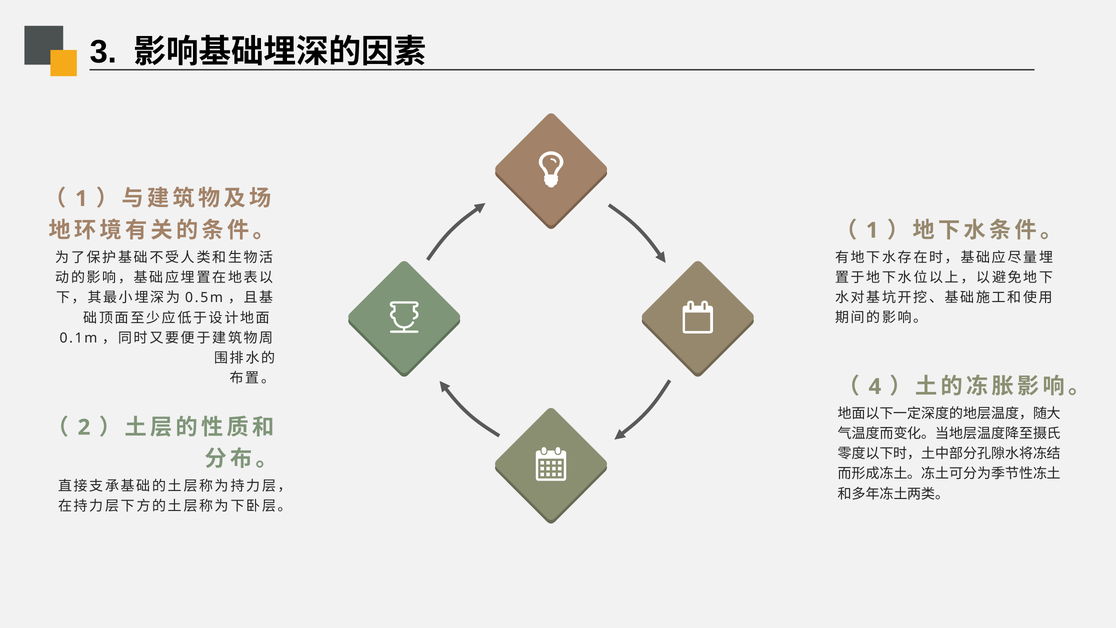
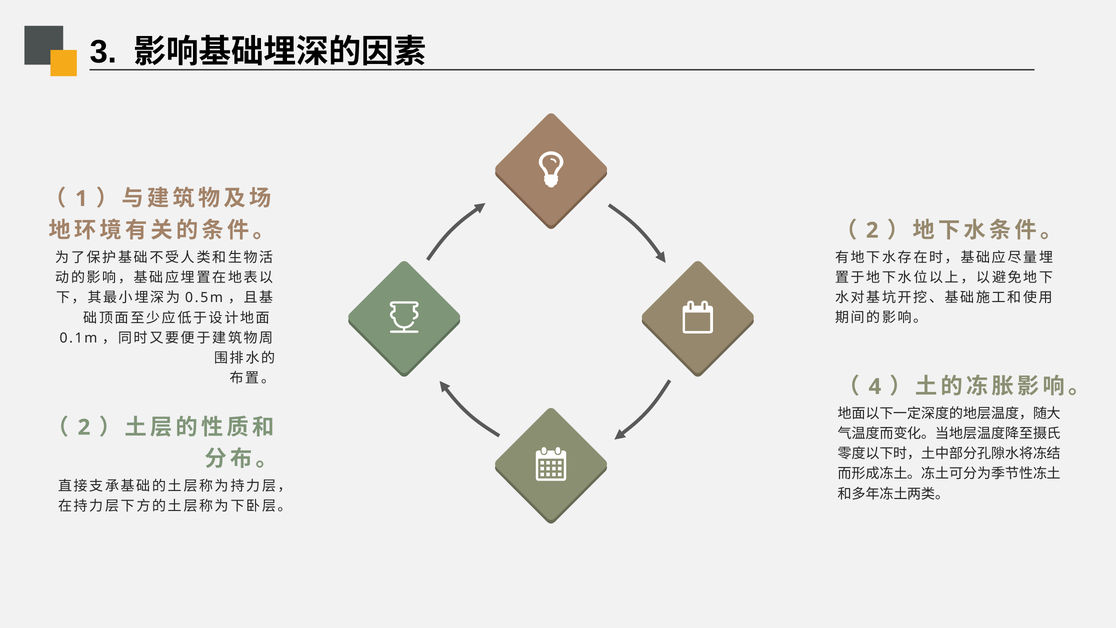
1: 1 -> 2 (872, 230)
